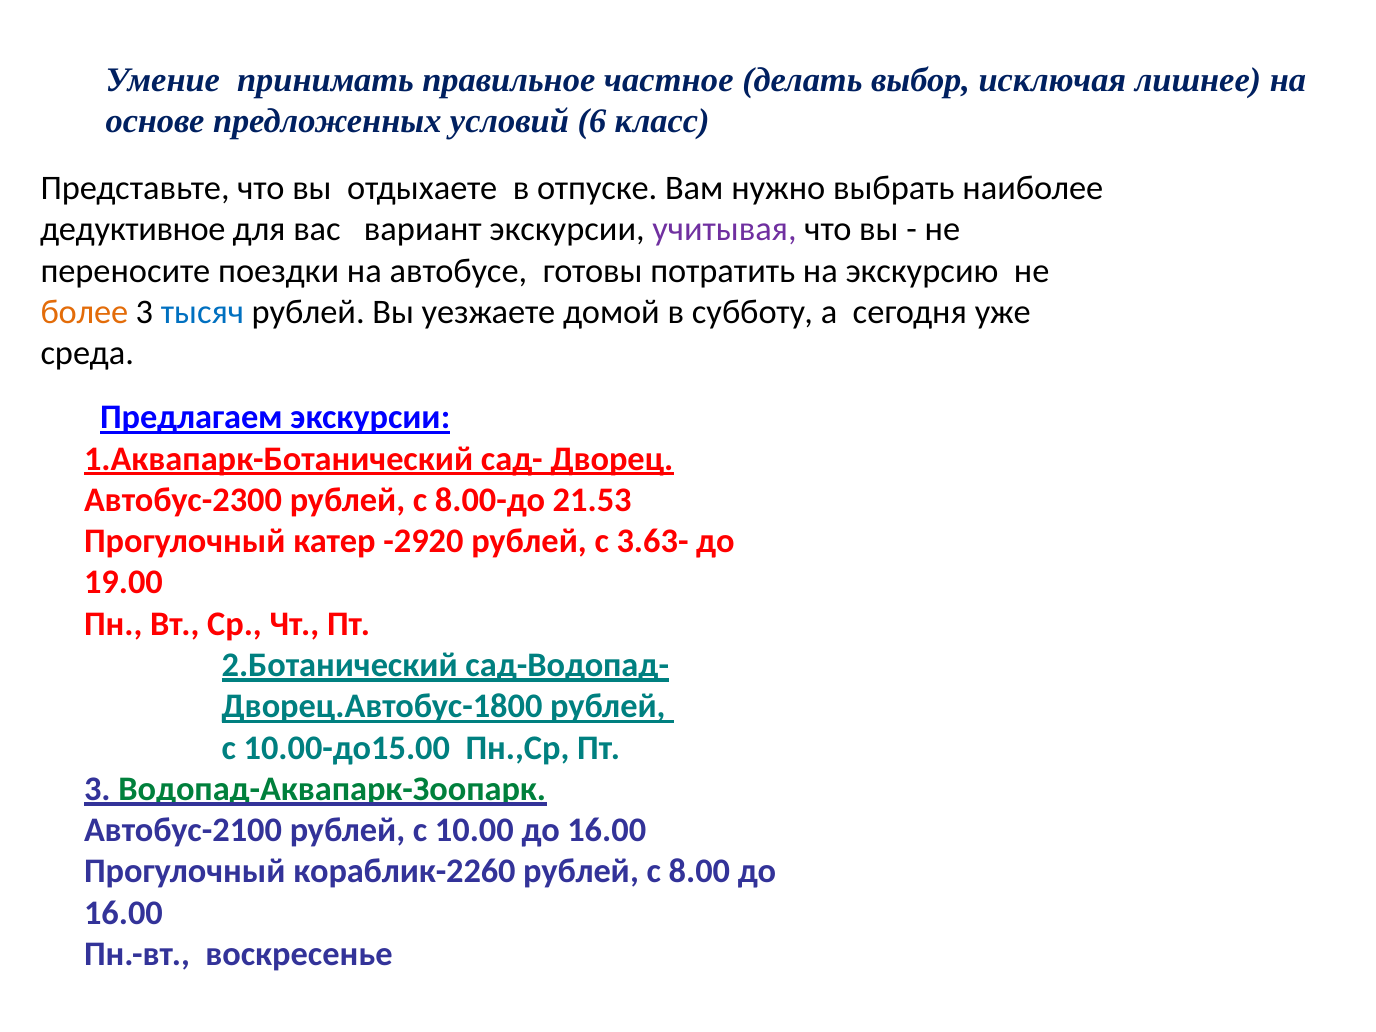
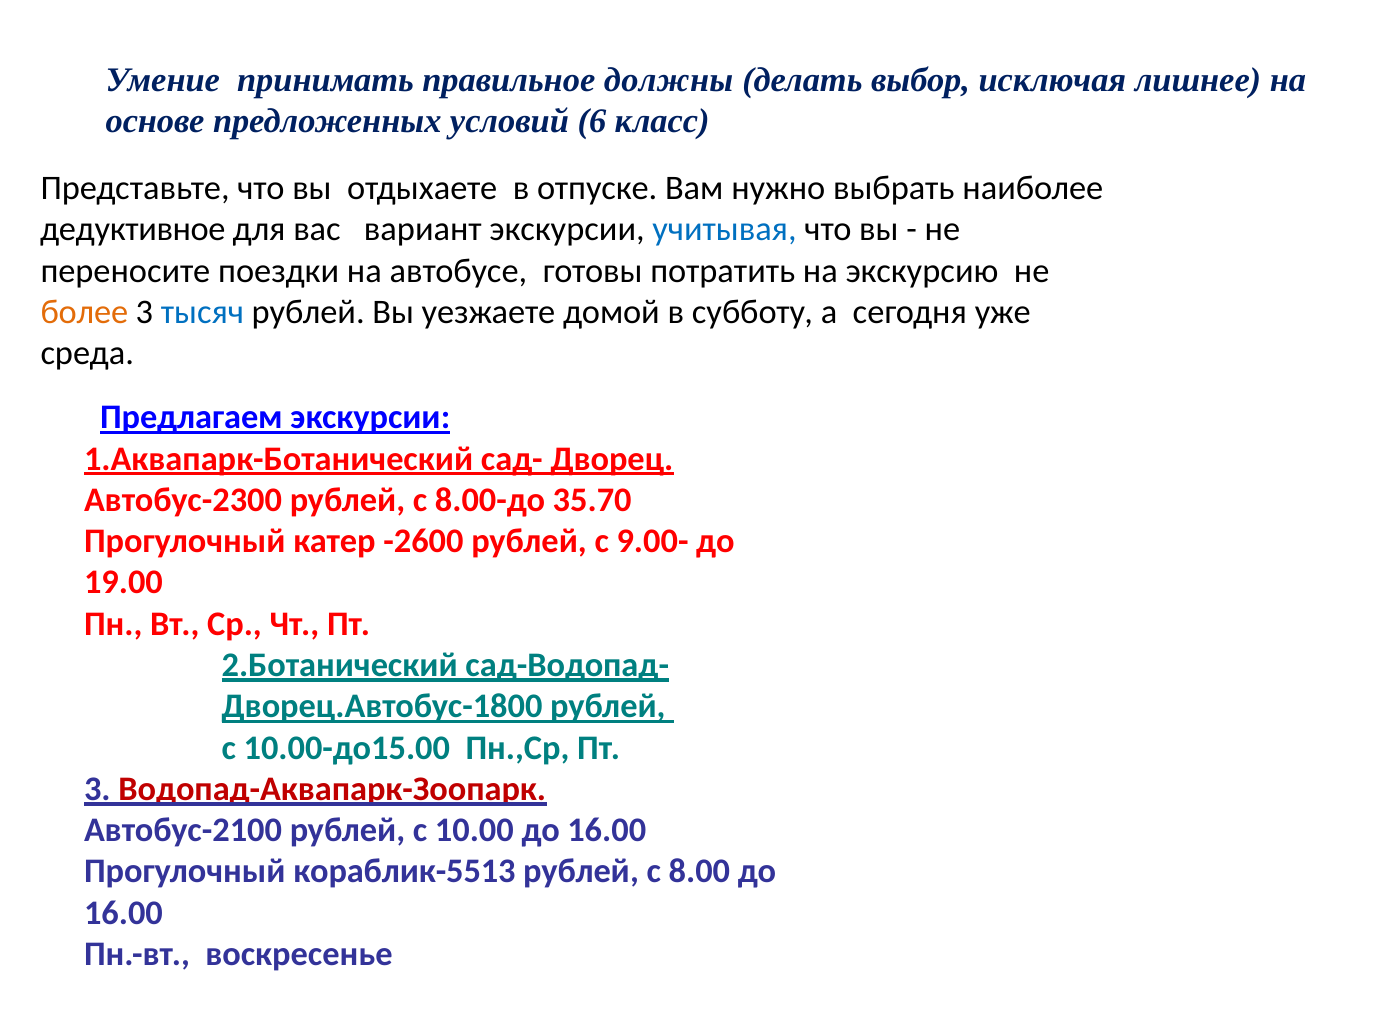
частное: частное -> должны (669, 80)
учитывая colour: purple -> blue (724, 229)
21.53: 21.53 -> 35.70 (592, 500)
-2920: -2920 -> -2600 (423, 541)
3.63-: 3.63- -> 9.00- (653, 541)
Водопад-Аквапарк-Зоопарк colour: green -> red (332, 789)
кораблик-2260: кораблик-2260 -> кораблик-5513 (404, 872)
